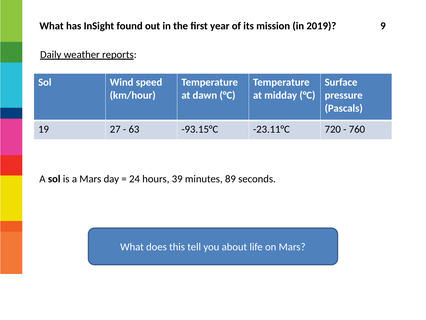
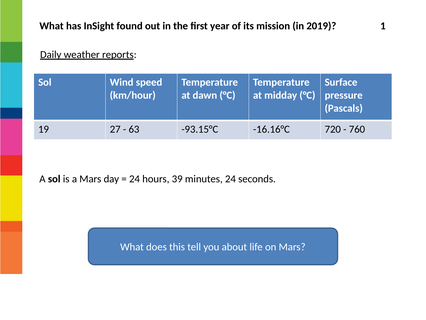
9: 9 -> 1 (383, 26)
-23.11°C: -23.11°C -> -16.16°C (271, 129)
minutes 89: 89 -> 24 (230, 179)
